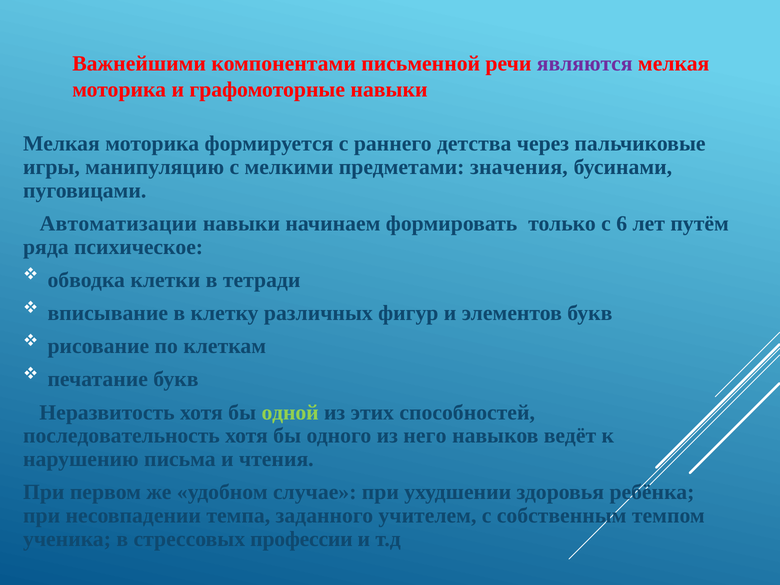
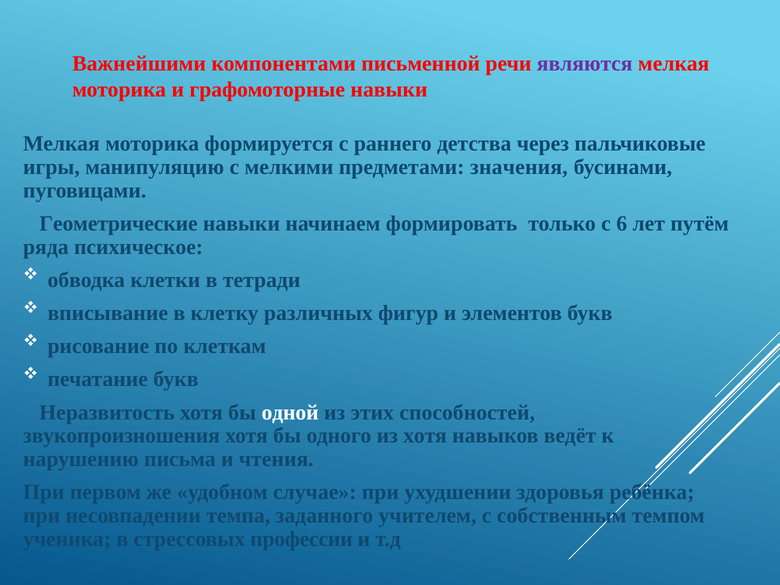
Автоматизации: Автоматизации -> Геометрические (118, 223)
одной colour: light green -> white (290, 412)
последовательность: последовательность -> звукопроизношения (121, 436)
из него: него -> хотя (425, 436)
